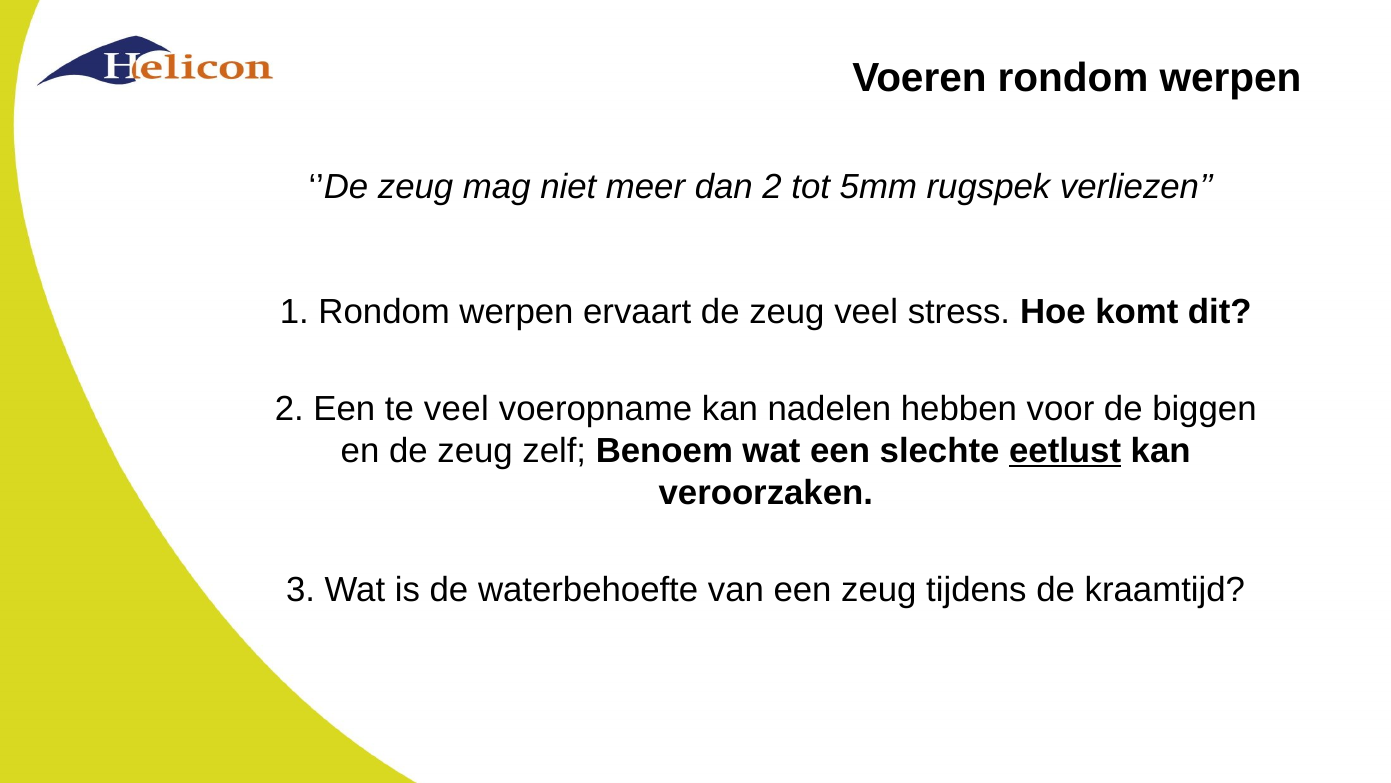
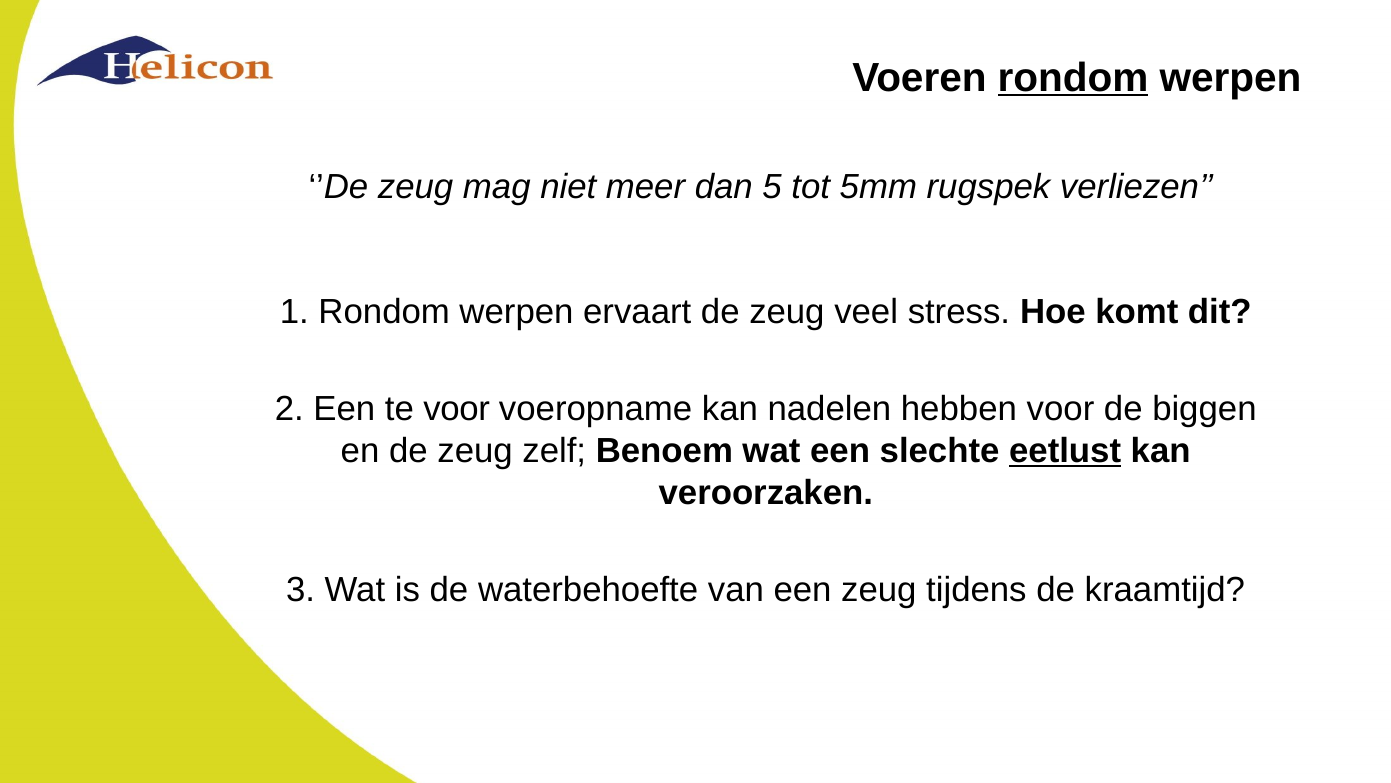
rondom underline: none -> present (1073, 78)
dan 2: 2 -> 5 (772, 187)
te veel: veel -> voor (457, 409)
